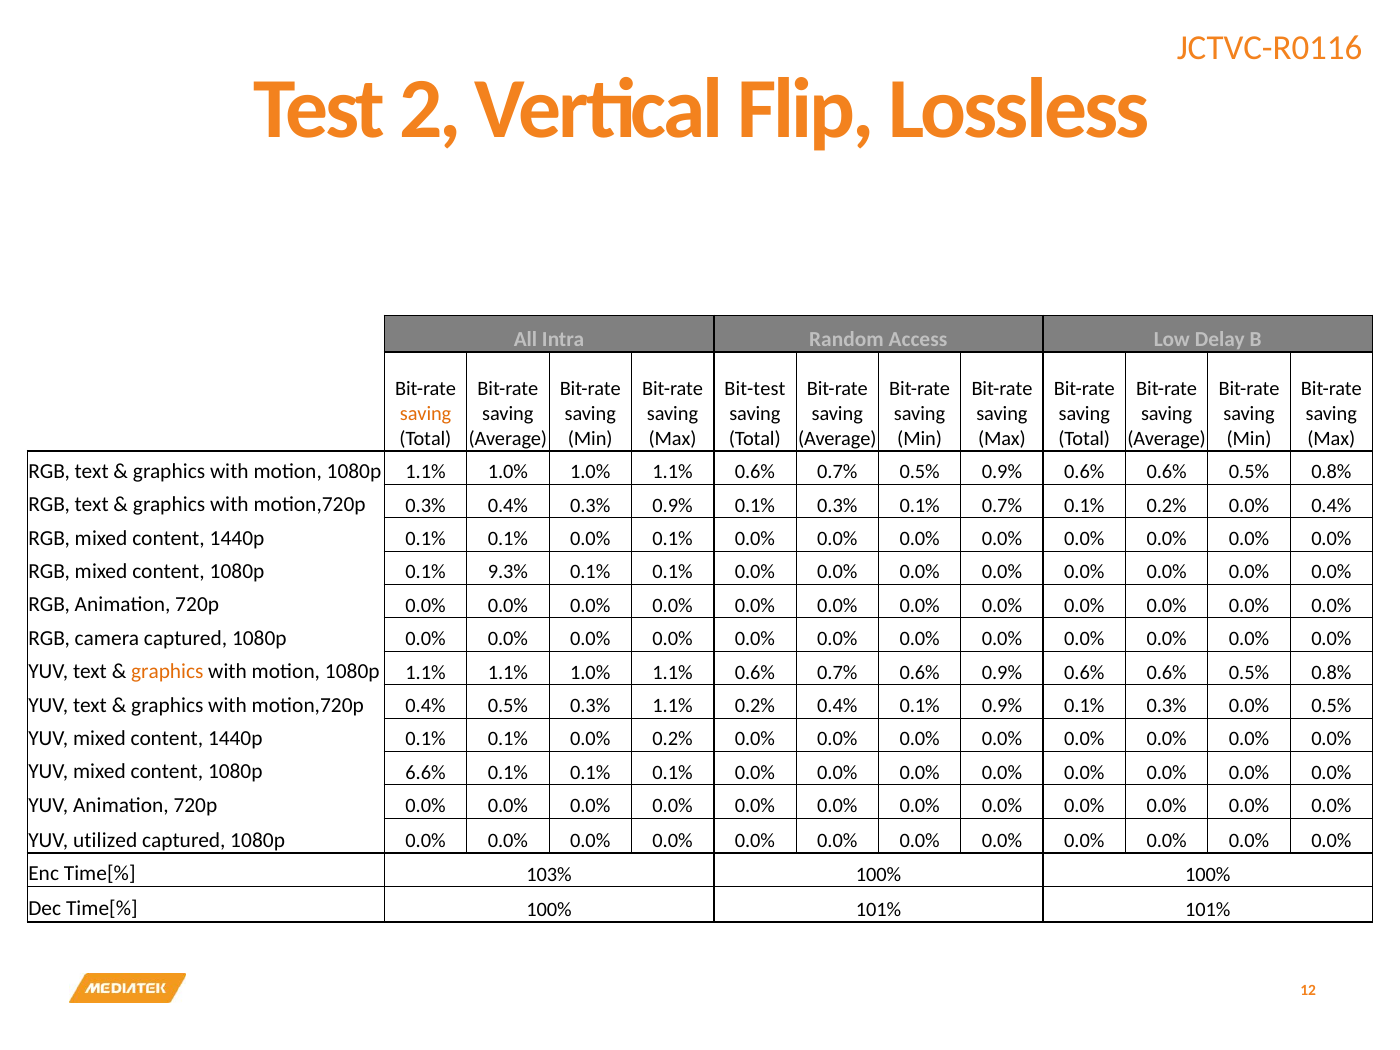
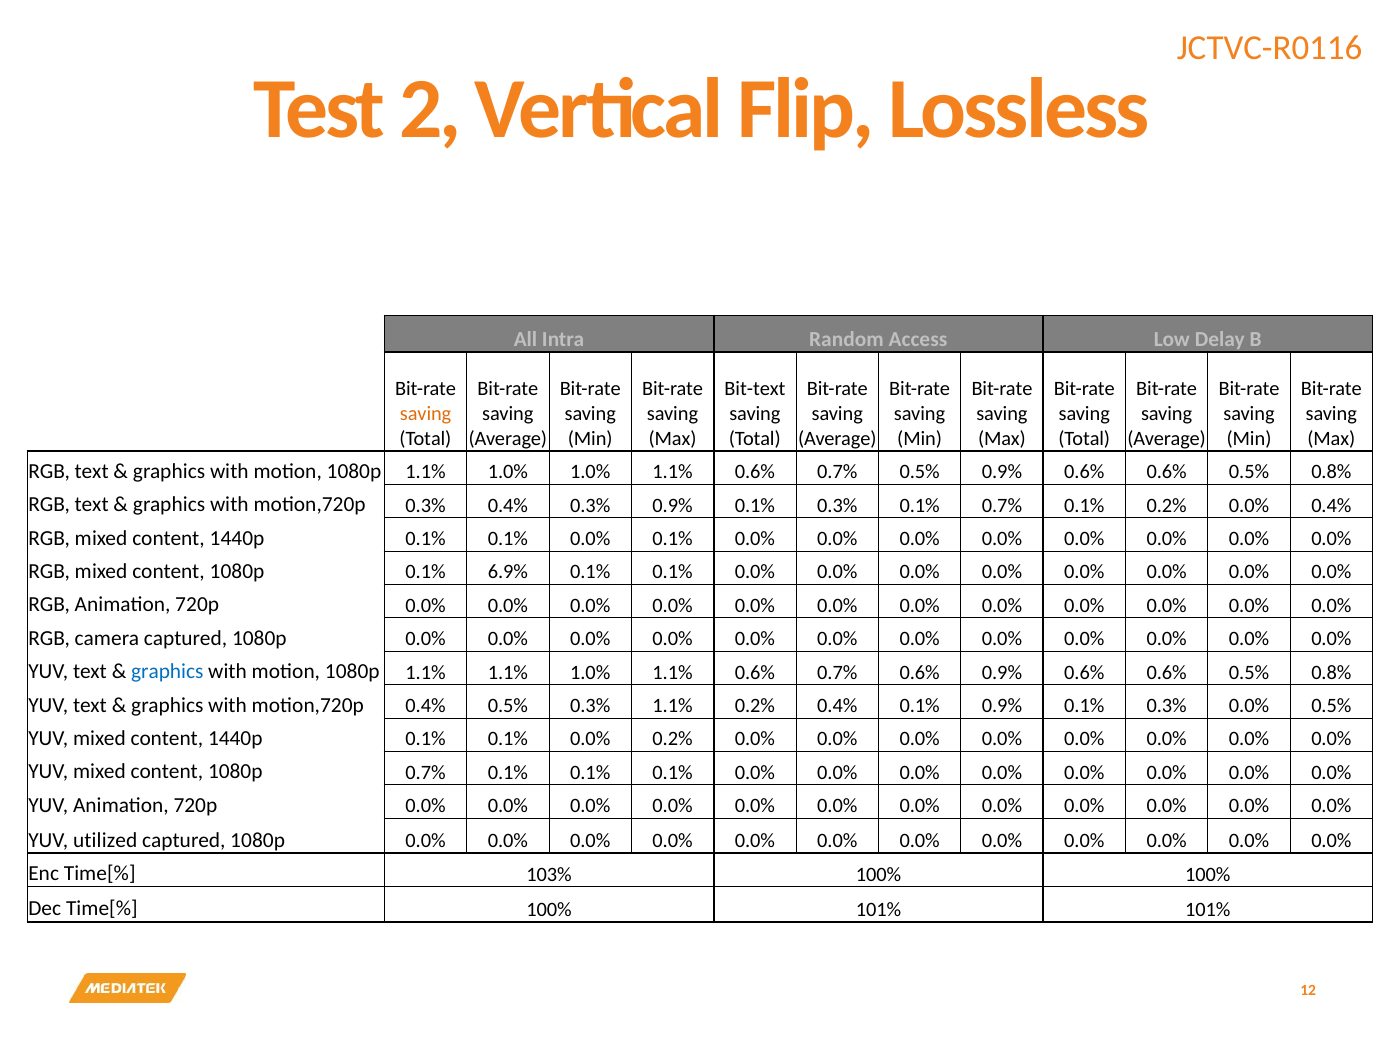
Bit-test: Bit-test -> Bit-text (755, 389)
9.3%: 9.3% -> 6.9% (508, 572)
graphics colour: orange -> blue (167, 672)
1080p 6.6%: 6.6% -> 0.7% (426, 773)
